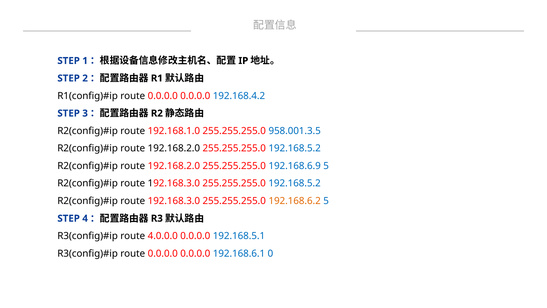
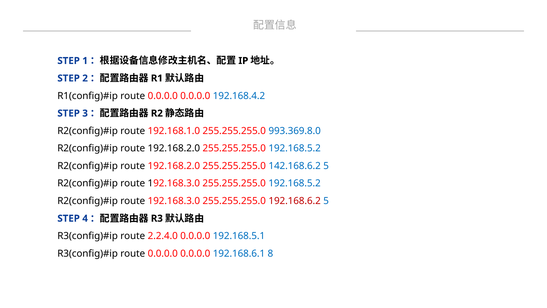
958.001.3.5: 958.001.3.5 -> 993.369.8.0 (295, 131)
192.168.6.9: 192.168.6.9 -> 142.168.6.2 (295, 166)
192.168.6.2 colour: orange -> red (295, 201)
4.0.0.0: 4.0.0.0 -> 2.2.4.0 (163, 236)
0: 0 -> 8 (270, 253)
